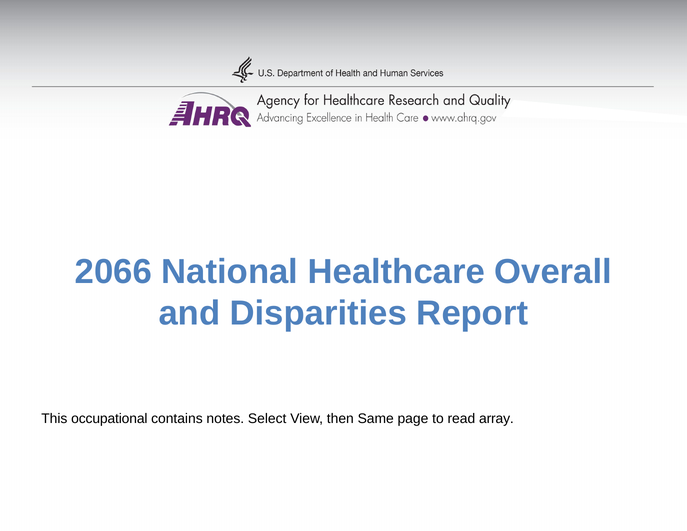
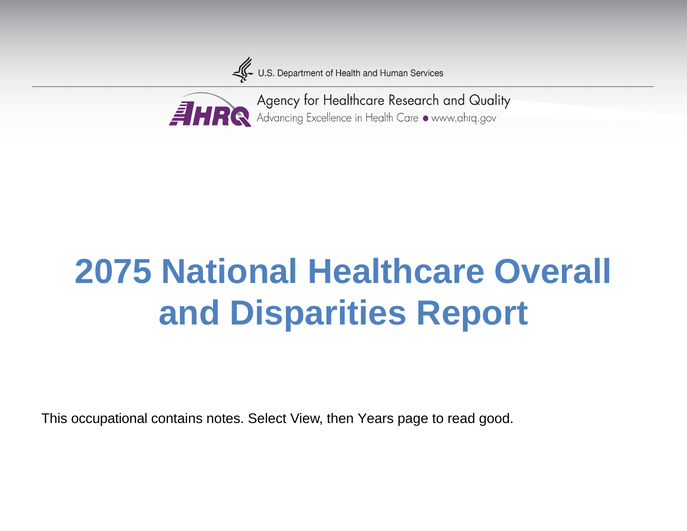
2066: 2066 -> 2075 (113, 271)
Same: Same -> Years (376, 419)
array: array -> good (496, 419)
